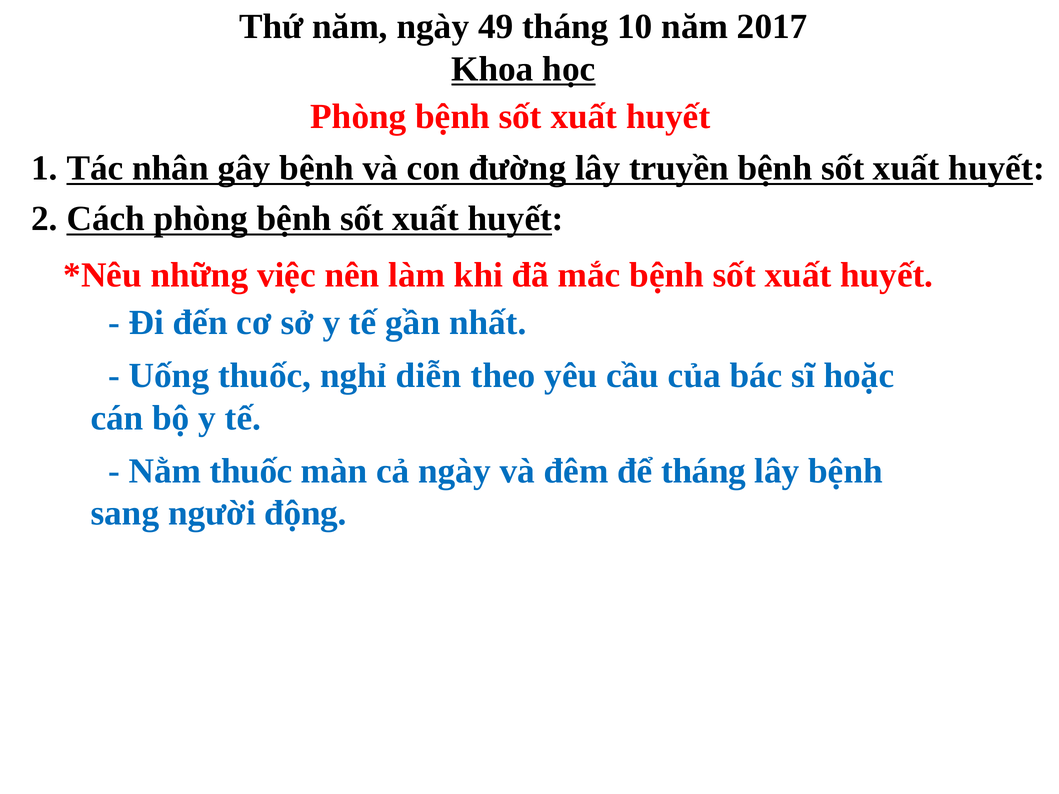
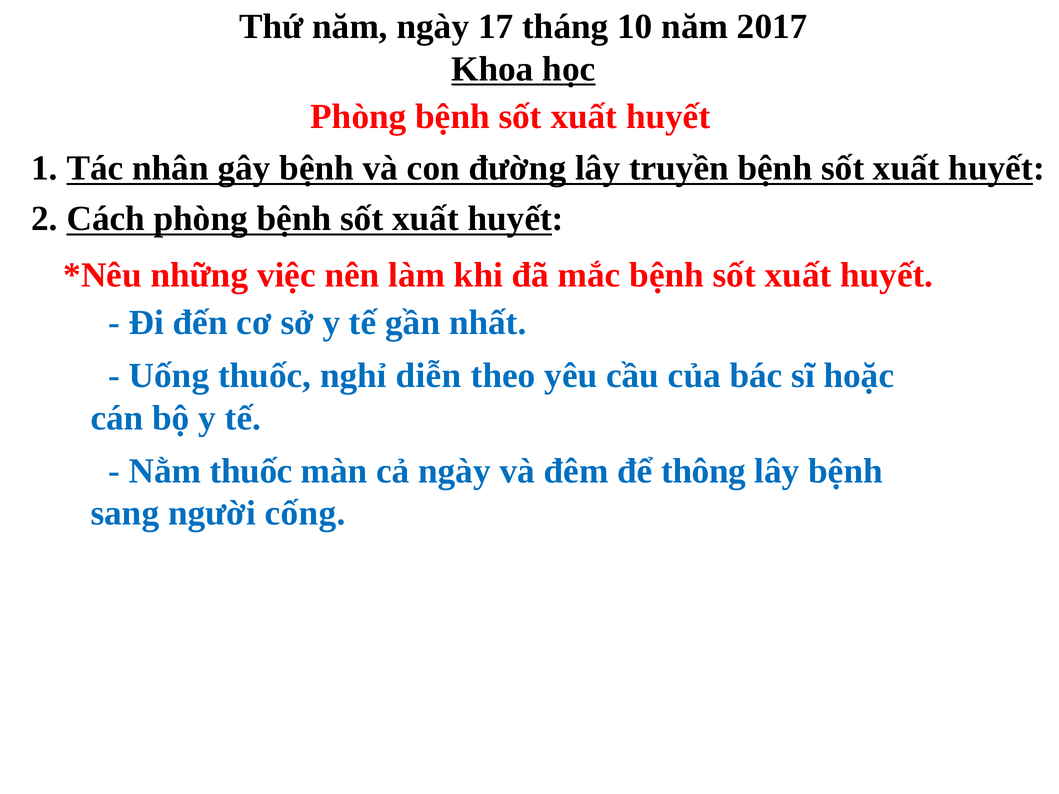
49: 49 -> 17 (496, 27)
để tháng: tháng -> thông (704, 471)
động: động -> cống (305, 513)
